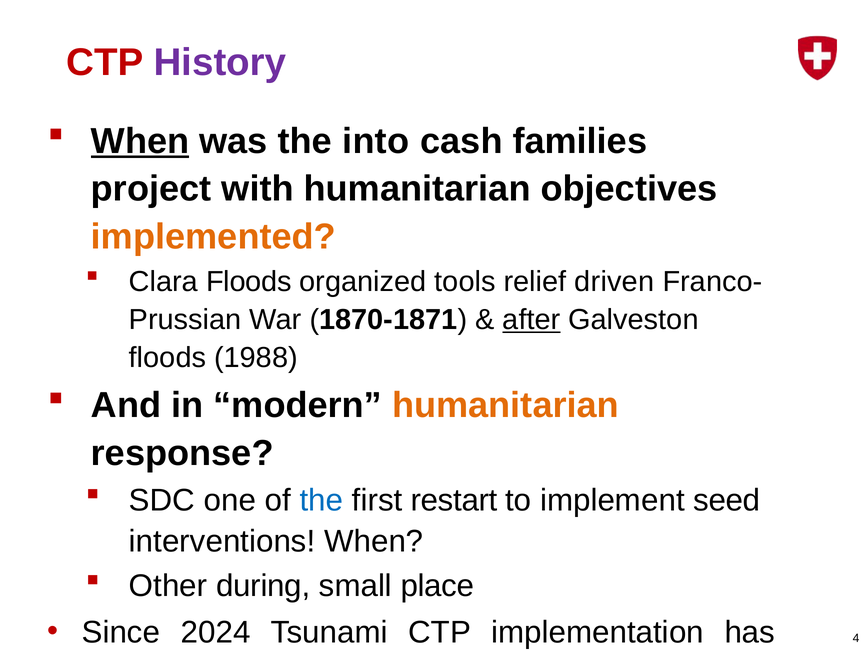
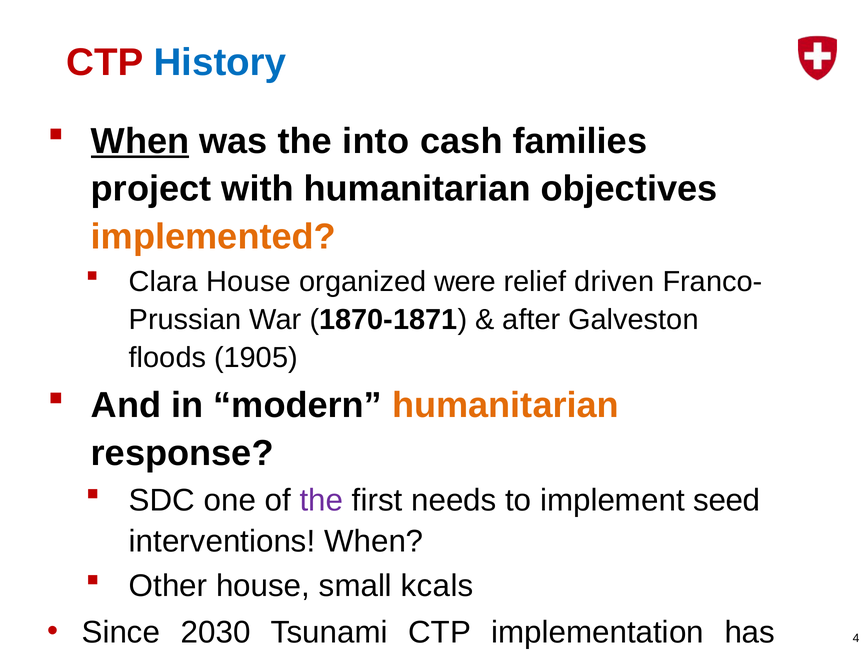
History colour: purple -> blue (220, 63)
Clara Floods: Floods -> House (249, 282)
tools: tools -> were (465, 282)
after underline: present -> none (531, 320)
1988: 1988 -> 1905 (256, 358)
the colour: blue -> purple (322, 500)
restart: restart -> needs (454, 500)
Other during: during -> house (263, 586)
place: place -> kcals (437, 586)
2024: 2024 -> 2030 (216, 632)
